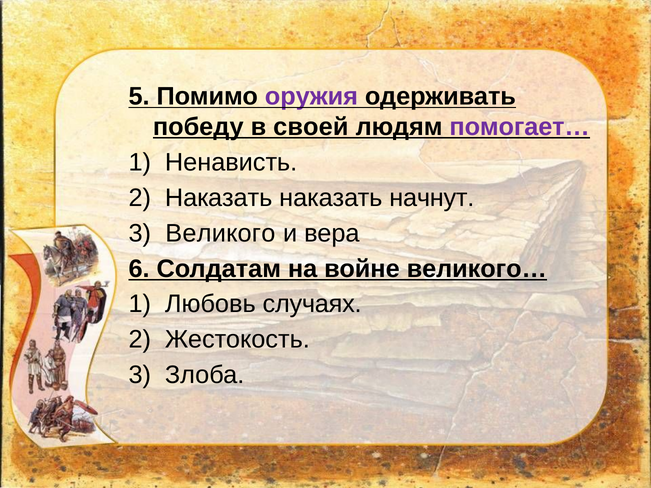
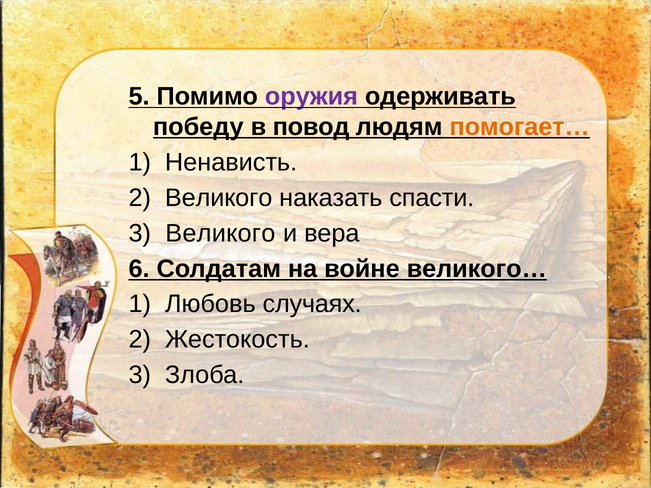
своей: своей -> повод (311, 127)
помогает… colour: purple -> orange (520, 127)
2 Наказать: Наказать -> Великого (219, 198)
начнут: начнут -> спасти (432, 198)
